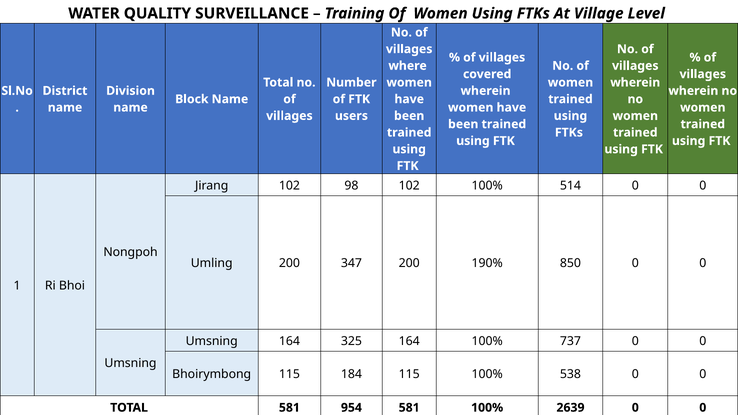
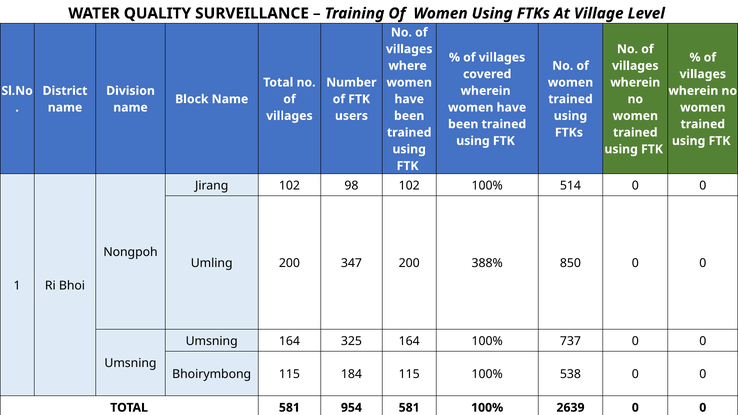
190%: 190% -> 388% (487, 263)
